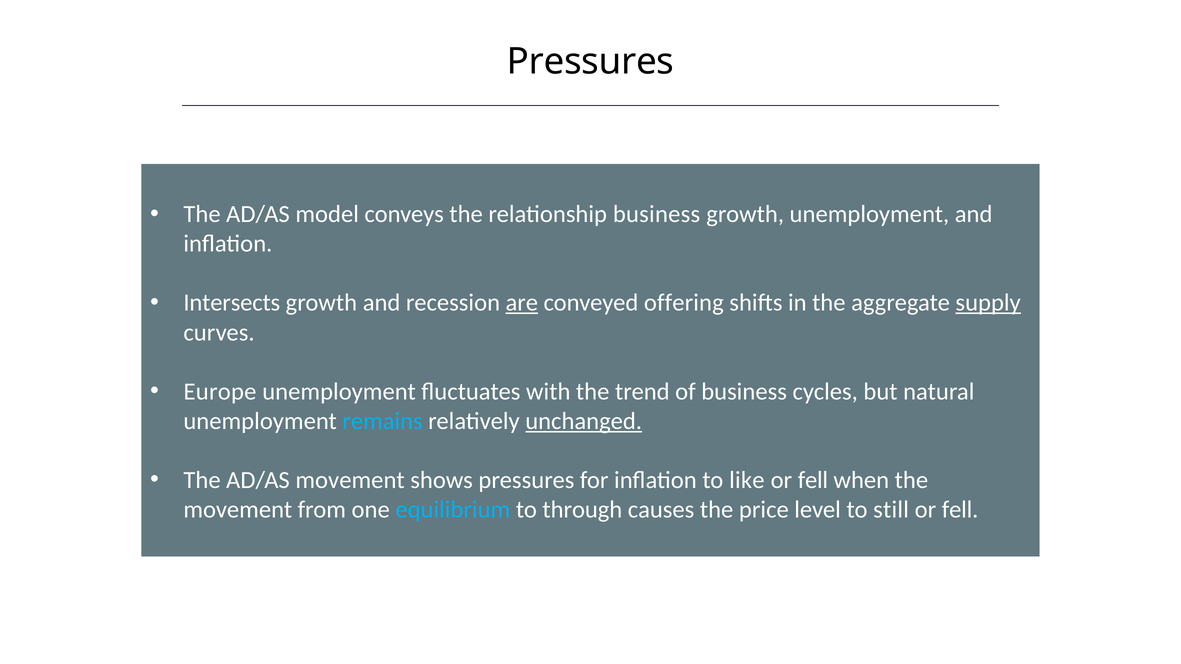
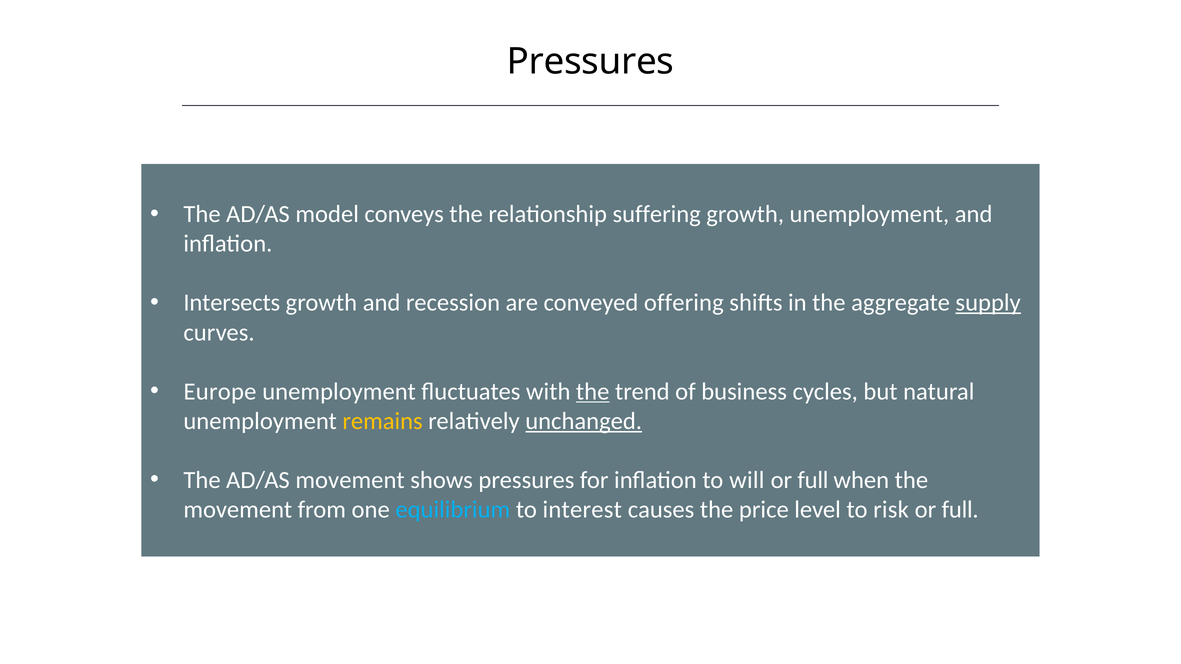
relationship business: business -> suffering (657, 214)
are underline: present -> none (522, 303)
the underline: none -> present (593, 392)
remains colour: light blue -> yellow (383, 421)
like: like -> will (747, 480)
fell: fell -> full (813, 480)
through: through -> interest (582, 510)
still: still -> risk (891, 510)
fell: fell -> full (960, 510)
